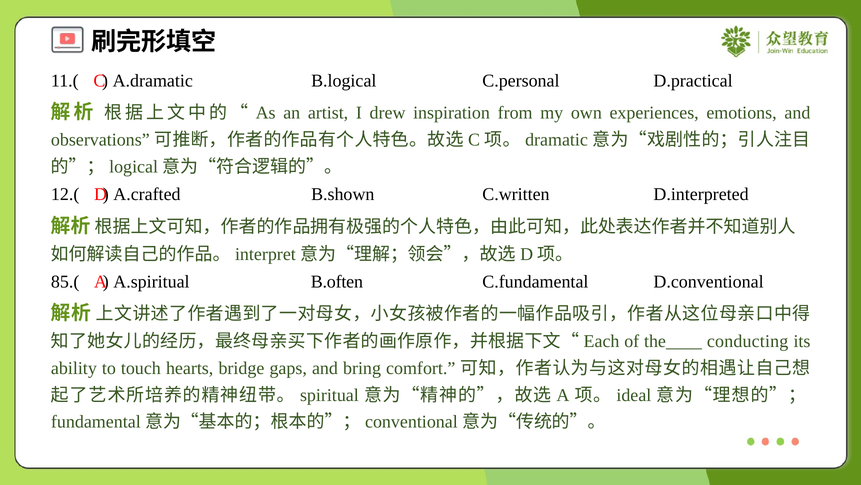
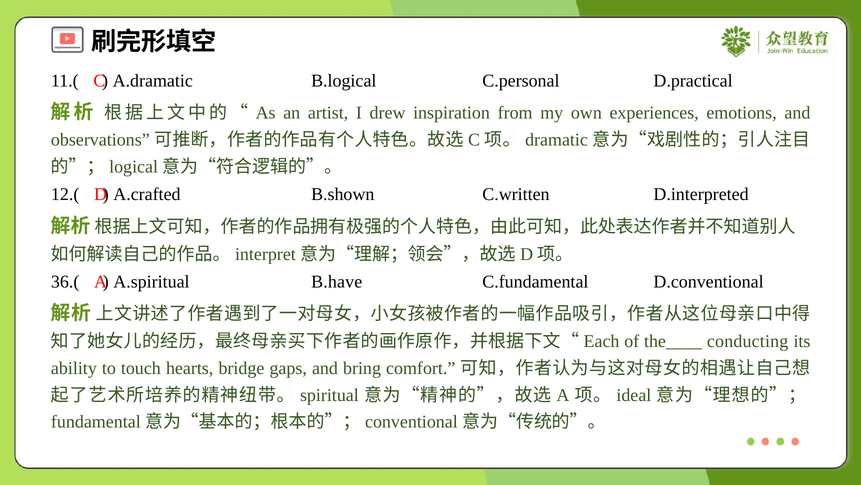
85.(: 85.( -> 36.( (65, 281)
B.often: B.often -> B.have (337, 281)
